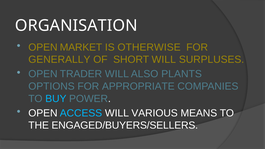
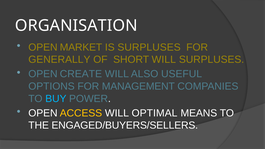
IS OTHERWISE: OTHERWISE -> SURPLUSES (149, 47)
TRADER: TRADER -> CREATE (81, 74)
PLANTS: PLANTS -> USEFUL (182, 74)
APPROPRIATE: APPROPRIATE -> MANAGEMENT (138, 86)
ACCESS colour: light blue -> yellow (81, 113)
VARIOUS: VARIOUS -> OPTIMAL (155, 113)
